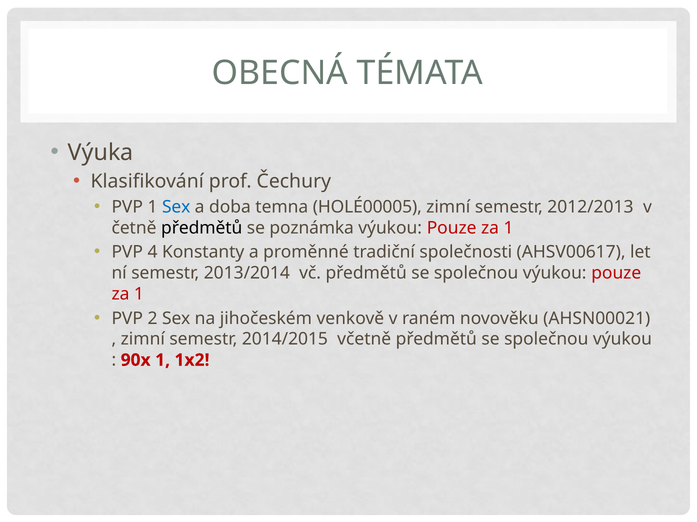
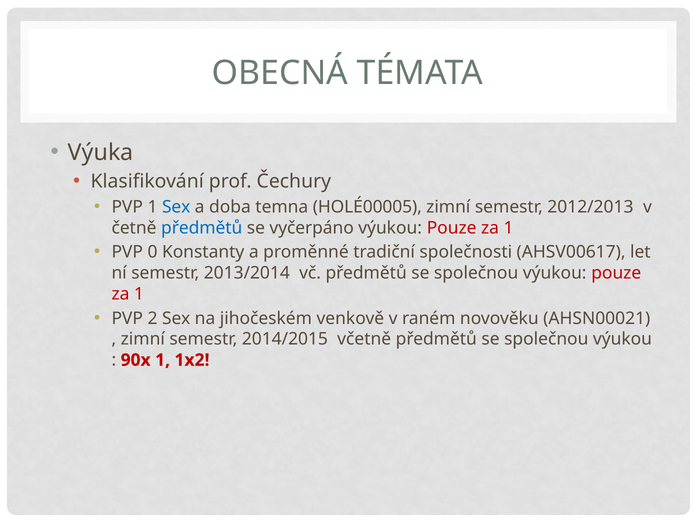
předmětů colour: black -> blue (202, 228)
poznámka: poznámka -> vyčerpáno (312, 228)
4: 4 -> 0 (152, 253)
